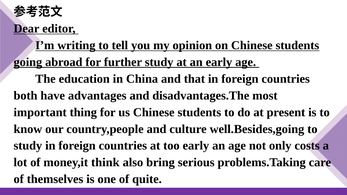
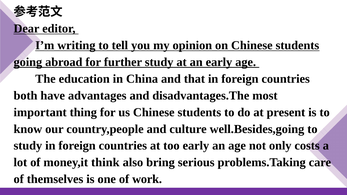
quite: quite -> work (147, 179)
